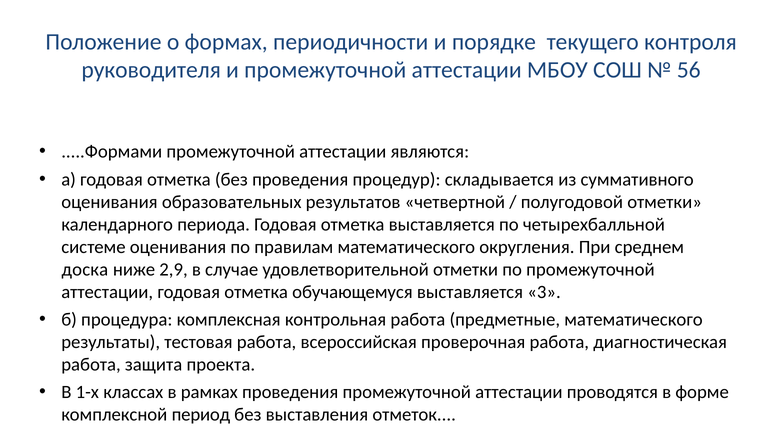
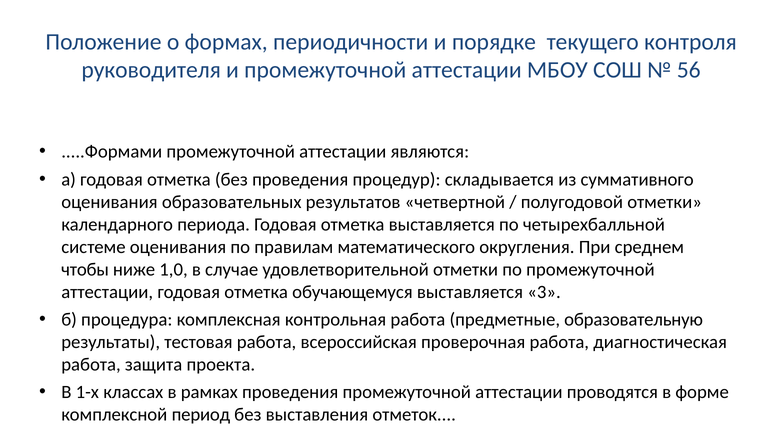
доска: доска -> чтобы (85, 270)
2,9: 2,9 -> 1,0 (174, 270)
предметные математического: математического -> образовательную (634, 320)
